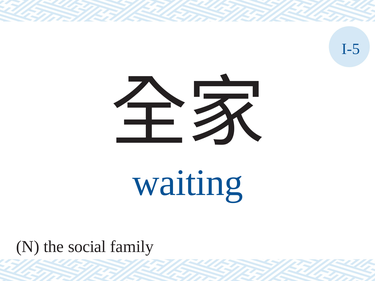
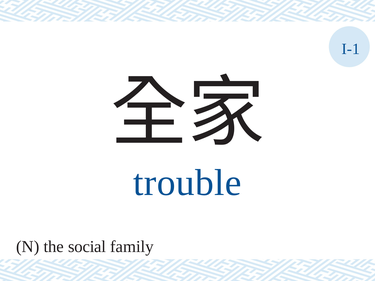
I-5: I-5 -> I-1 (351, 49)
waiting: waiting -> trouble (187, 183)
